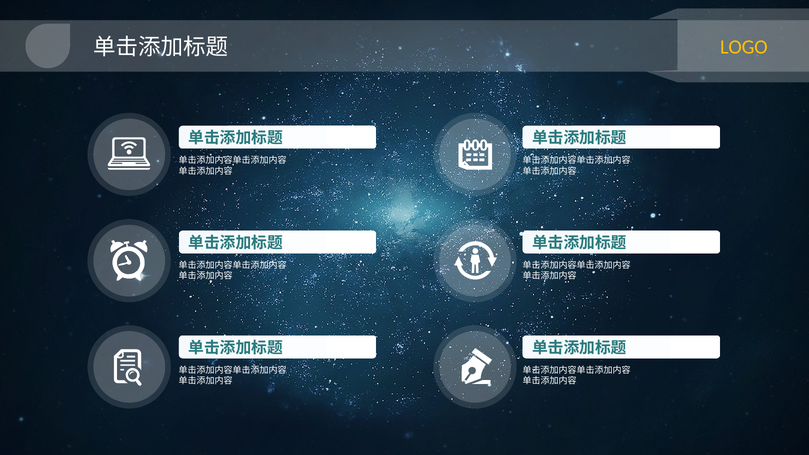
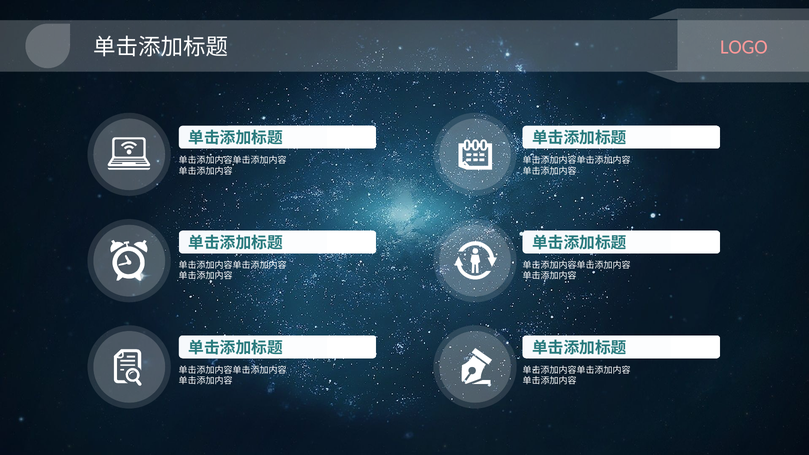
LOGO colour: yellow -> pink (744, 47)
